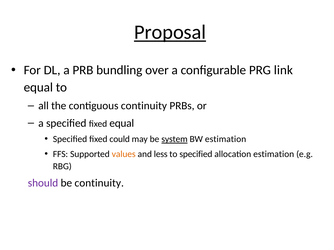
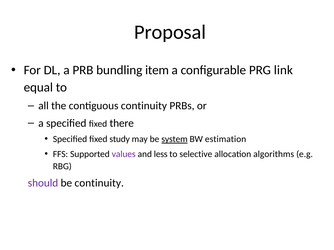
Proposal underline: present -> none (170, 32)
over: over -> item (157, 70)
fixed equal: equal -> there (122, 123)
could: could -> study (120, 139)
values colour: orange -> purple (124, 154)
to specified: specified -> selective (196, 154)
allocation estimation: estimation -> algorithms (274, 154)
